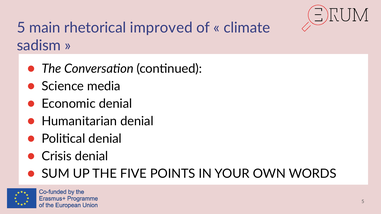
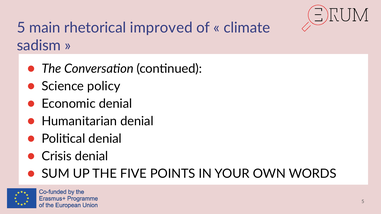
media: media -> policy (104, 86)
